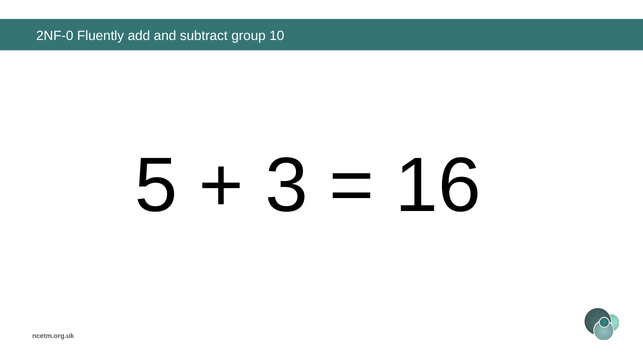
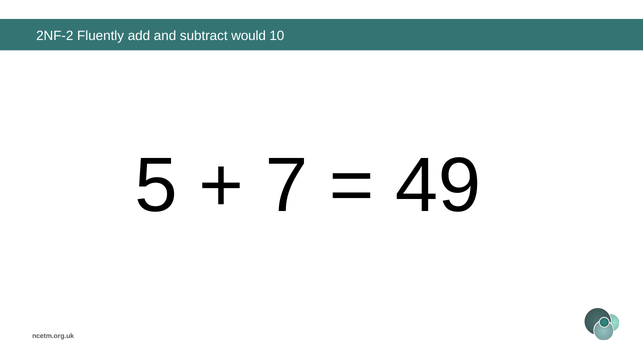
2NF-0: 2NF-0 -> 2NF-2 (55, 36)
group: group -> would (249, 36)
3: 3 -> 7 (287, 186)
16: 16 -> 49 (438, 186)
